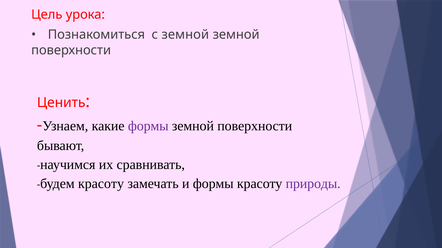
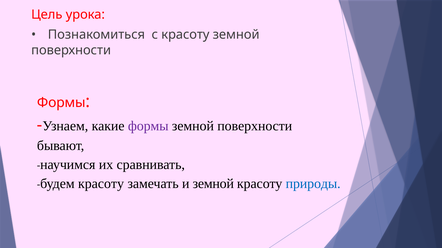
с земной: земной -> красоту (185, 35)
Ценить: Ценить -> Формы (61, 103)
и формы: формы -> земной (213, 184)
природы colour: purple -> blue (313, 184)
